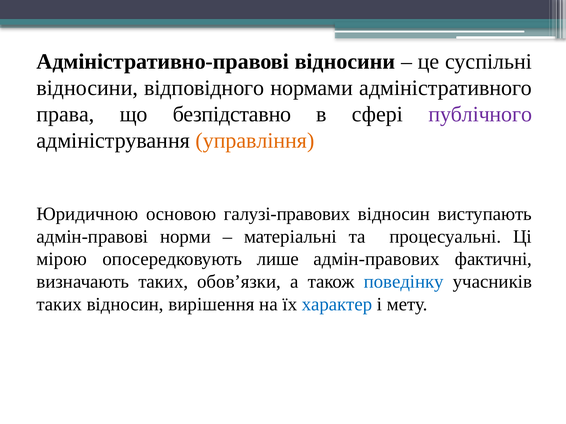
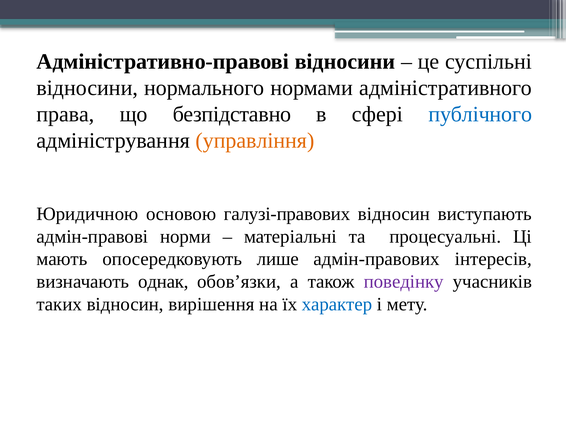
відповідного: відповідного -> нормального (204, 88)
публічного colour: purple -> blue (480, 114)
мірою: мірою -> мають (62, 259)
фактичні: фактичні -> інтересів (493, 259)
визначають таких: таких -> однак (163, 282)
поведінку colour: blue -> purple (404, 282)
